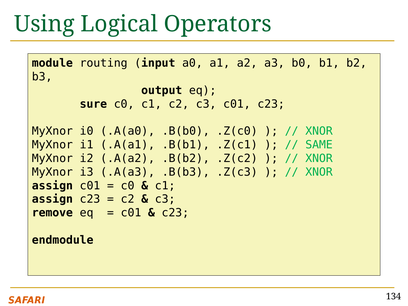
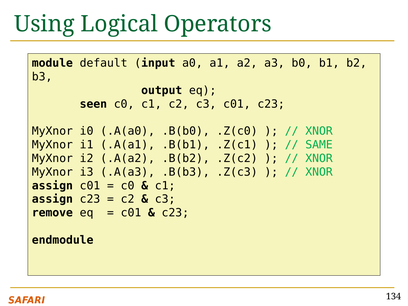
routing: routing -> default (104, 63)
sure: sure -> seen (93, 104)
